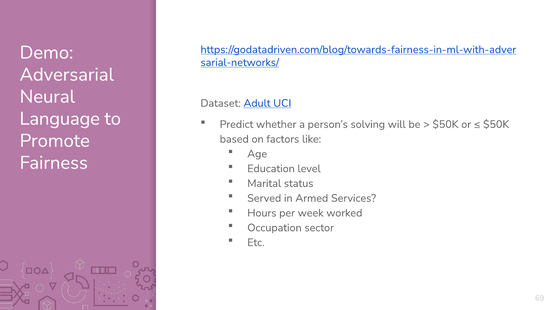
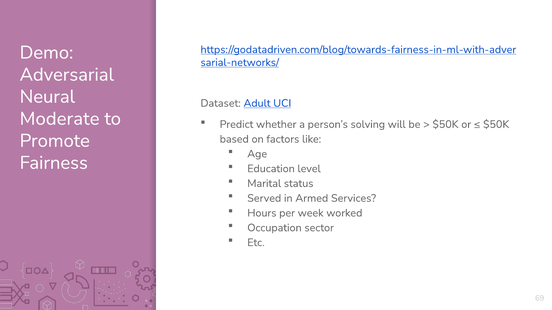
Language: Language -> Moderate (60, 119)
